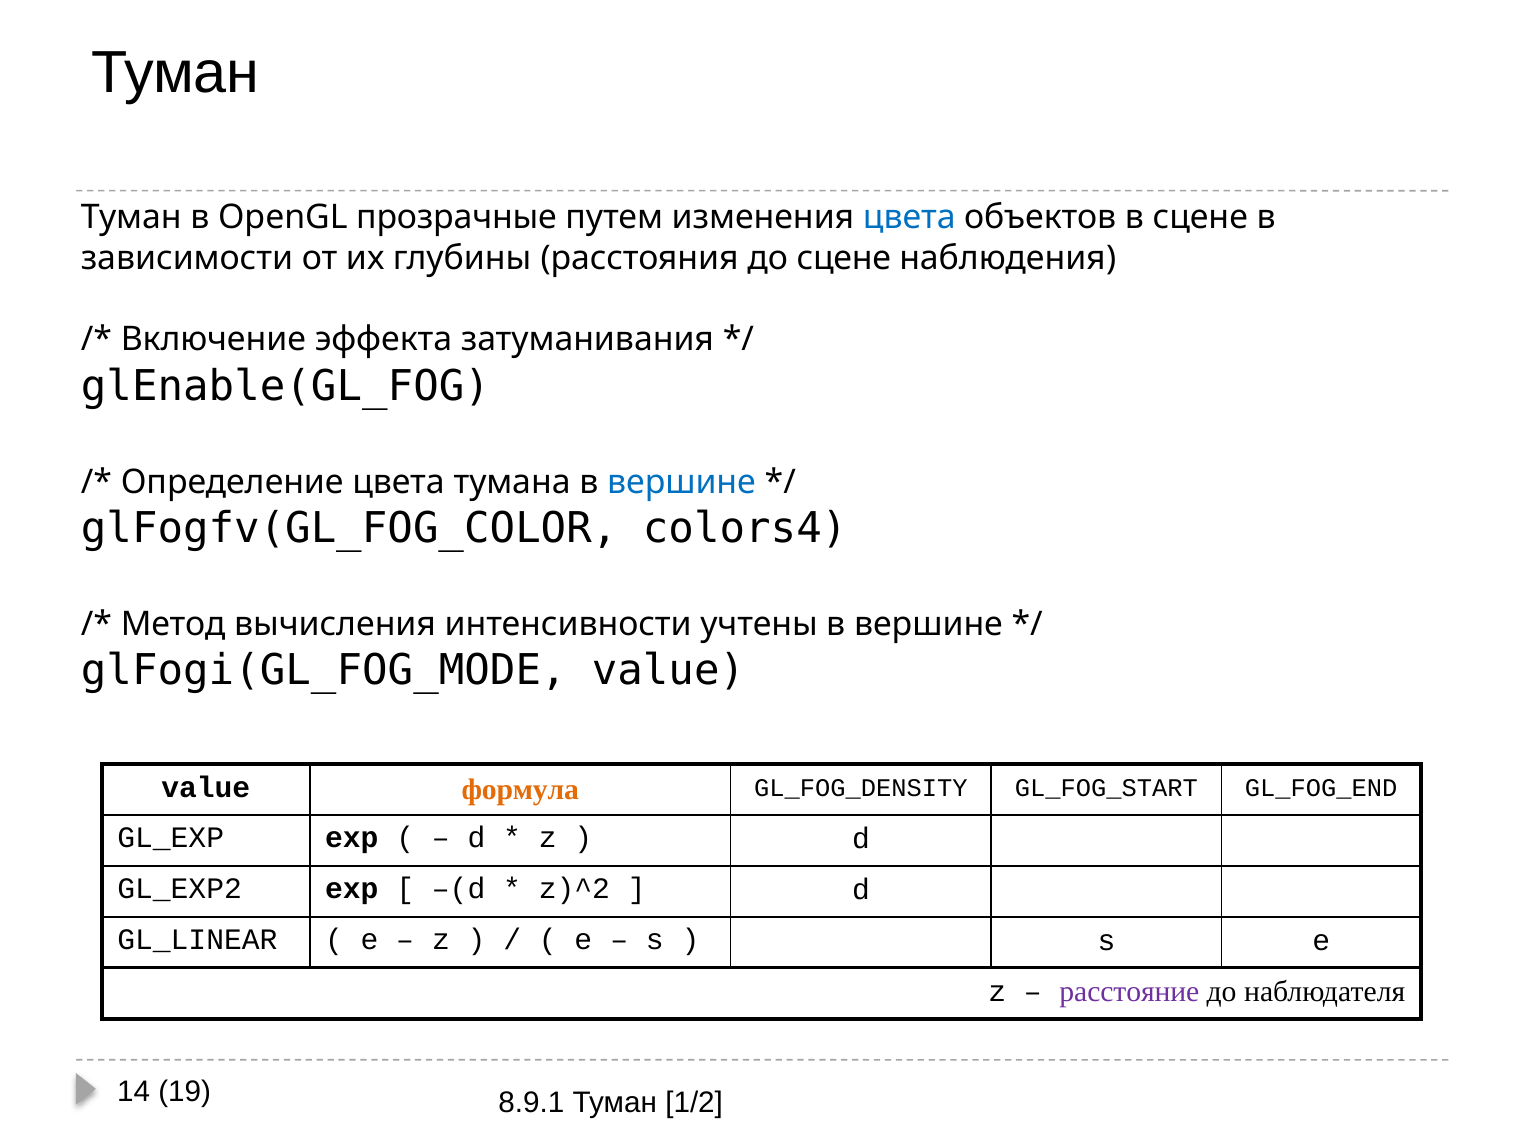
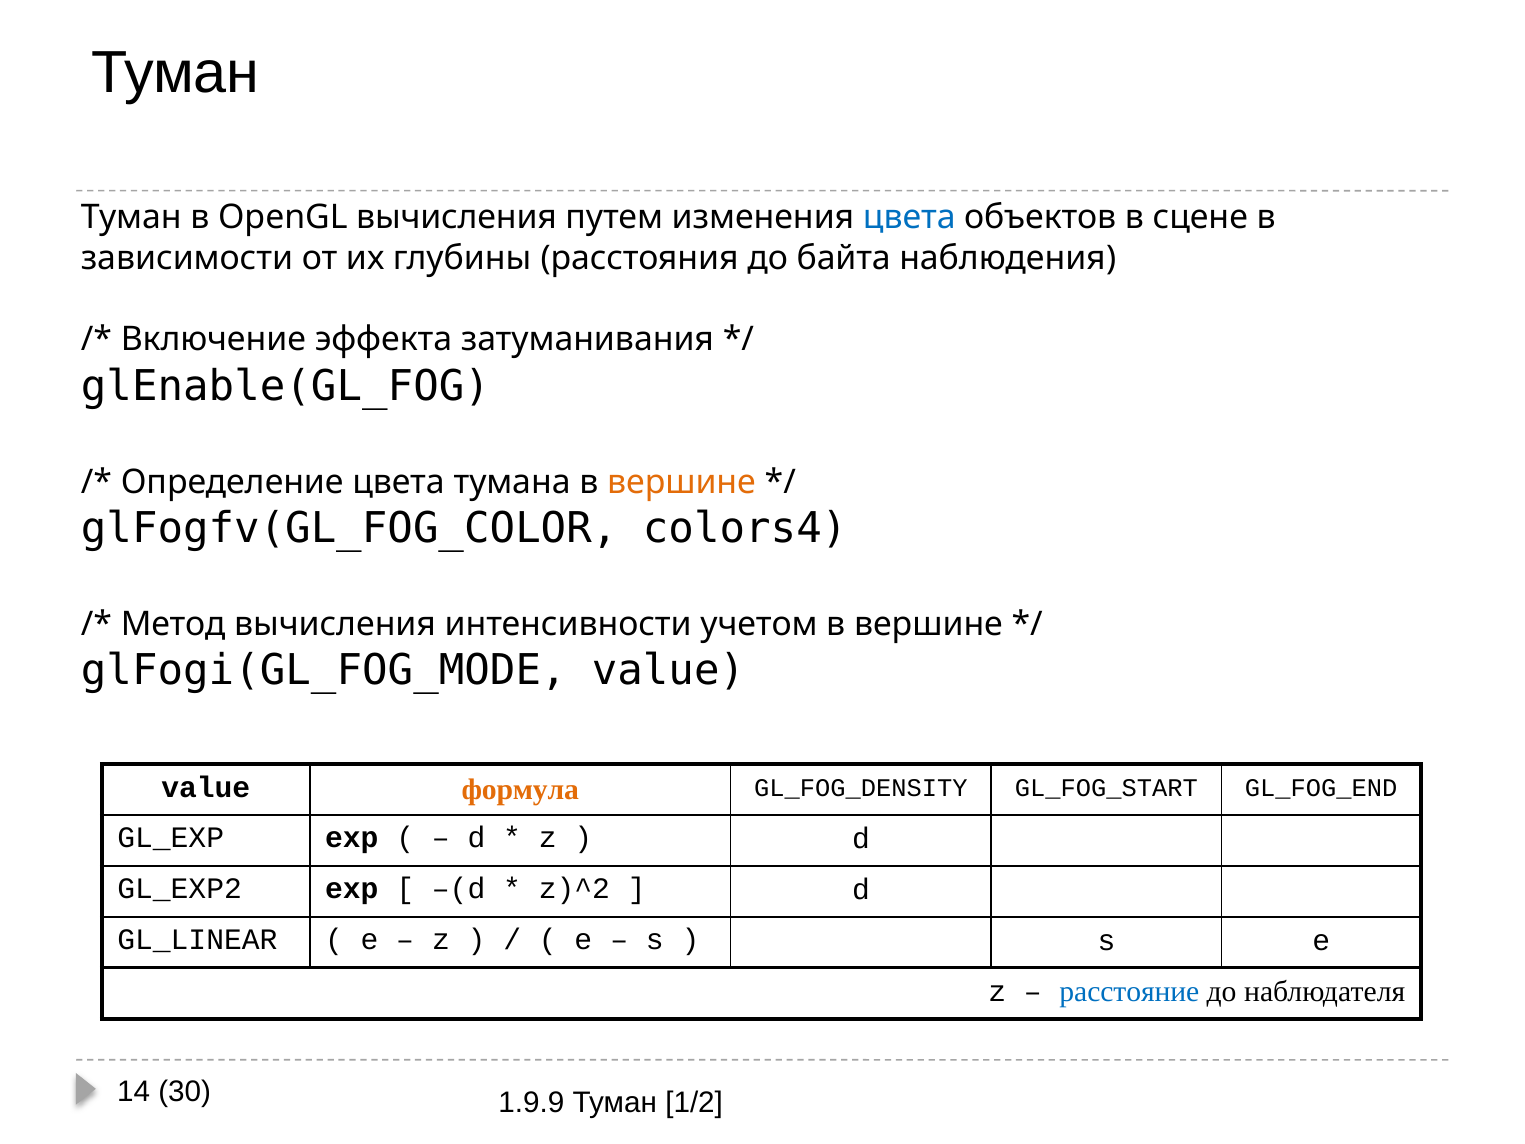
OpenGL прозрачные: прозрачные -> вычисления (457, 218)
до сцене: сцене -> байта (844, 258)
вершине colour: blue -> orange (682, 482)
учтены: учтены -> учетом (759, 624)
расстояние colour: purple -> blue (1129, 992)
19: 19 -> 30 (185, 1092)
8.9.1: 8.9.1 -> 1.9.9 (531, 1103)
